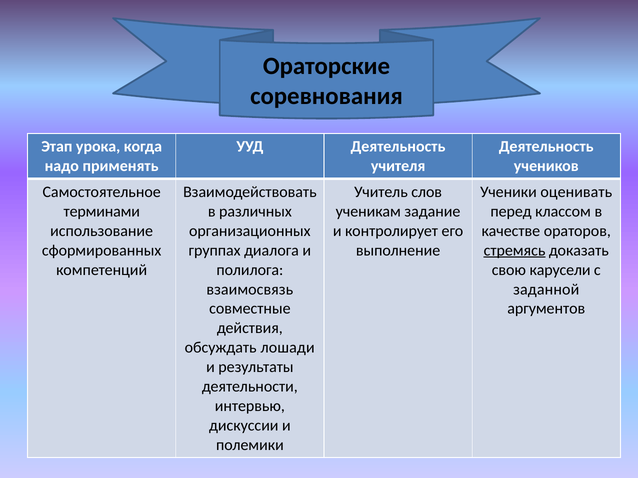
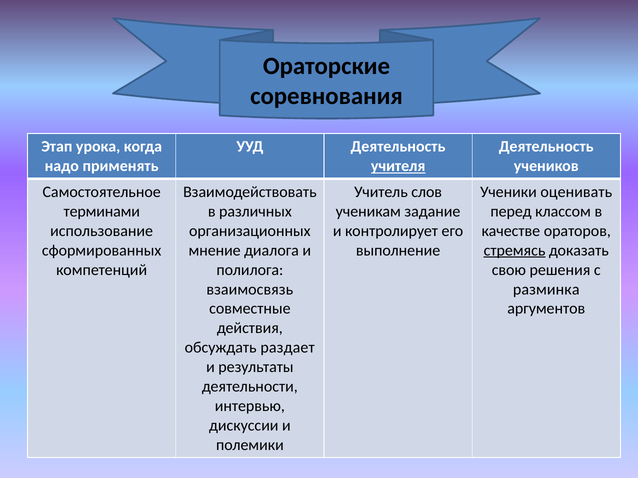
учителя underline: none -> present (398, 166)
группах: группах -> мнение (215, 251)
карусели: карусели -> решения (560, 270)
заданной: заданной -> разминка (546, 290)
лошади: лошади -> раздает (288, 348)
